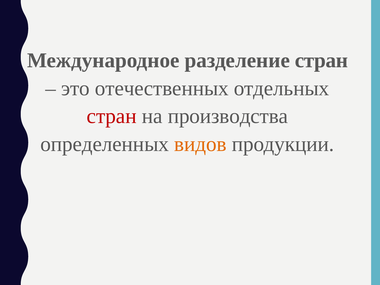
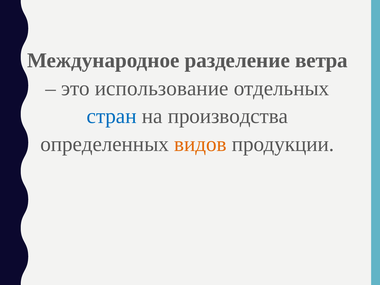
разделение стран: стран -> ветра (321, 61)
отечественных: отечественных -> использование (162, 88)
стран colour: red -> blue (112, 116)
